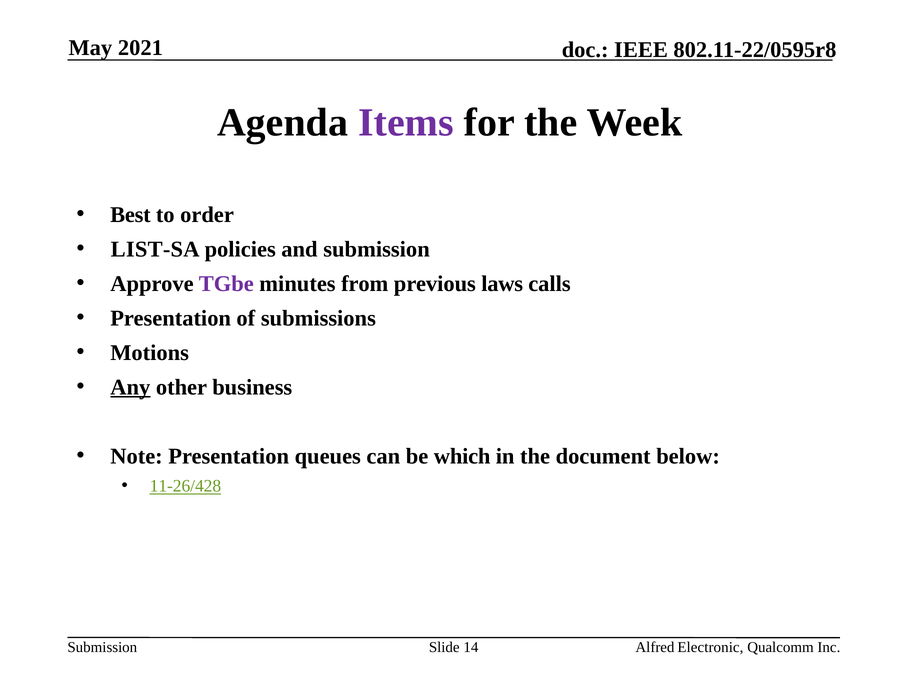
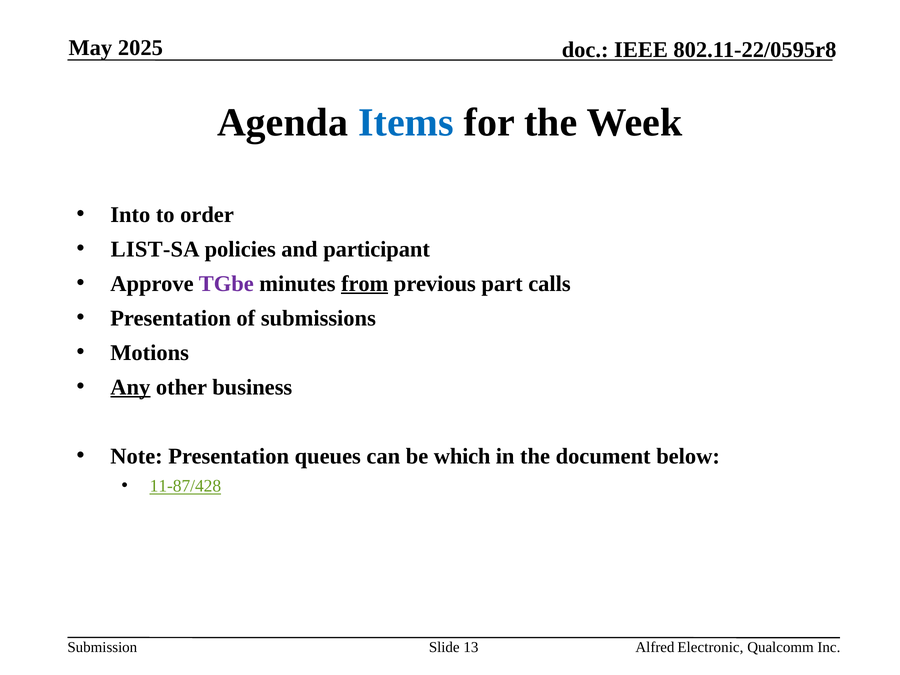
2021: 2021 -> 2025 (140, 48)
Items colour: purple -> blue (406, 123)
Best: Best -> Into (130, 215)
and submission: submission -> participant (377, 249)
from underline: none -> present (365, 284)
laws: laws -> part (502, 284)
11-26/428: 11-26/428 -> 11-87/428 (185, 486)
14: 14 -> 13 (471, 647)
